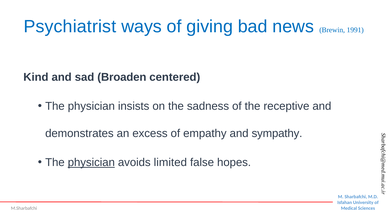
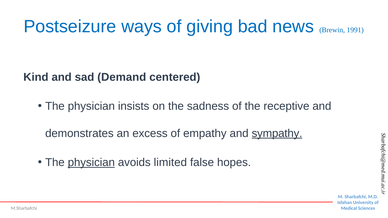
Psychiatrist: Psychiatrist -> Postseizure (70, 27)
Broaden: Broaden -> Demand (122, 77)
sympathy underline: none -> present (277, 134)
